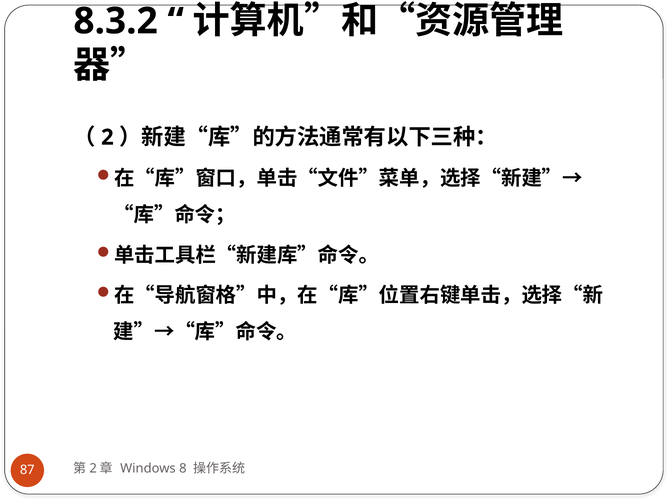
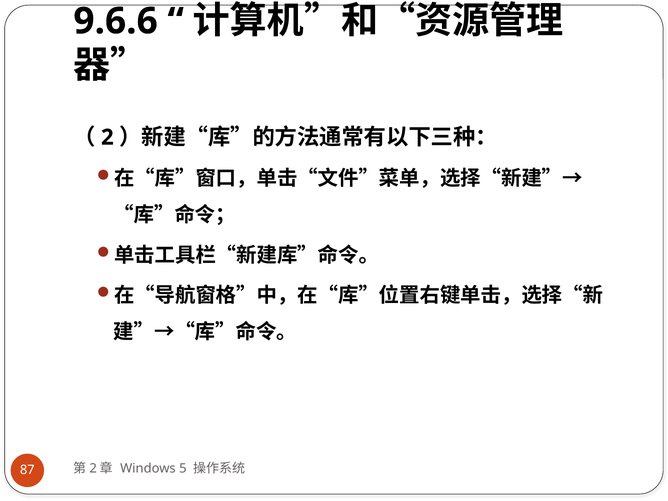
8.3.2: 8.3.2 -> 9.6.6 (116, 21)
8: 8 -> 5 (183, 468)
